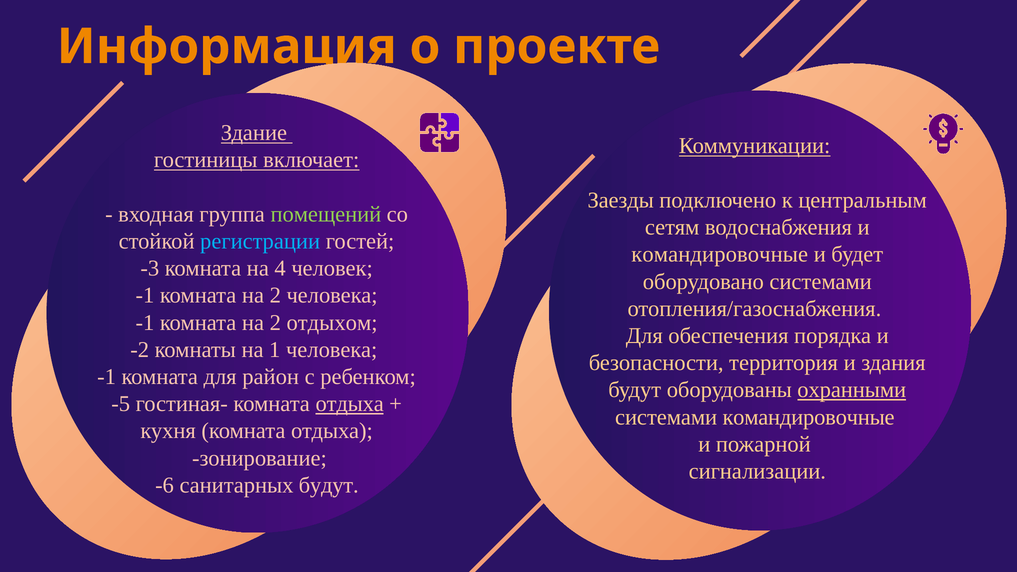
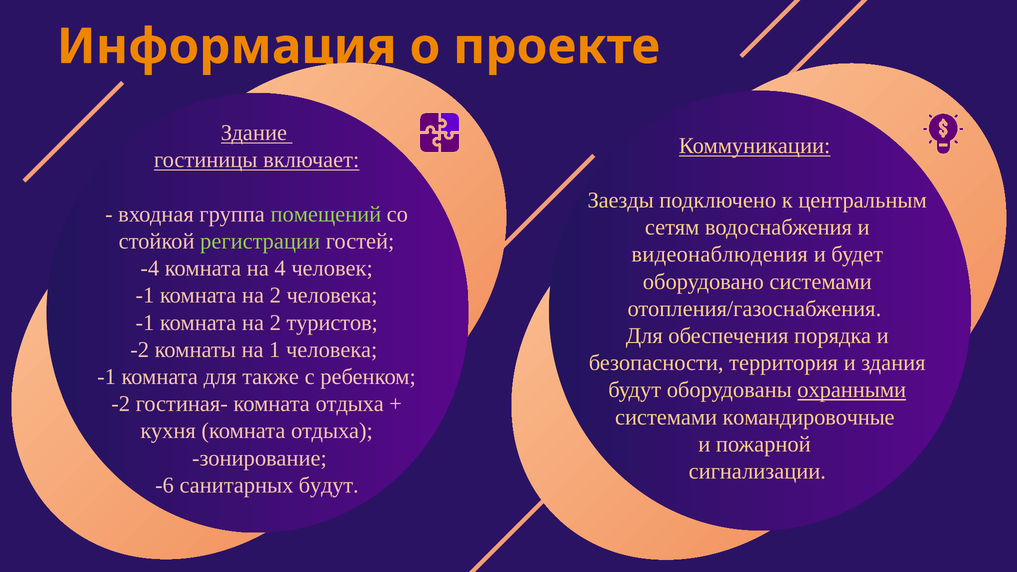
регистрации colour: light blue -> light green (260, 241)
командировочные: командировочные -> видеонаблюдения (720, 254)
-3: -3 -> -4 (150, 268)
отдыхом: отдыхом -> туристов (332, 323)
район: район -> также (271, 377)
-5: -5 -> -2 (121, 404)
отдыха underline: present -> none (350, 404)
